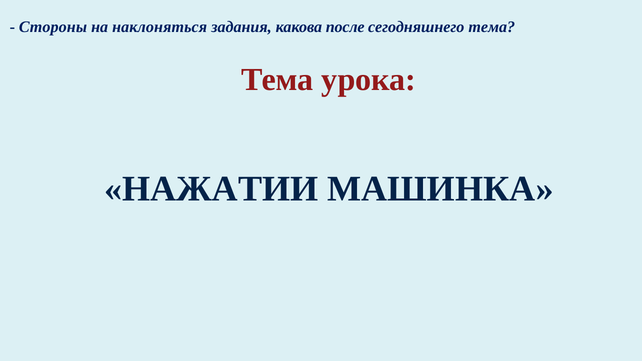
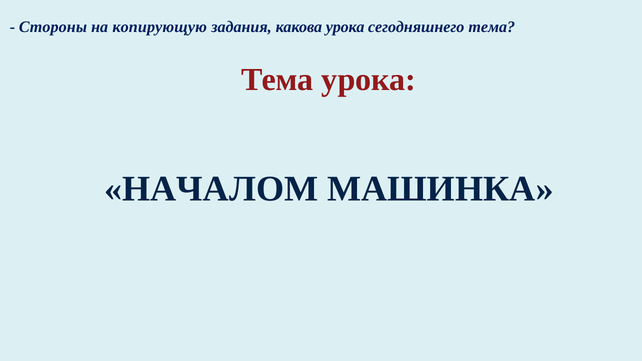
наклоняться: наклоняться -> копирующую (160, 27)
какова после: после -> урока (345, 27)
НАЖАТИИ: НАЖАТИИ -> НАЧАЛОМ (211, 189)
